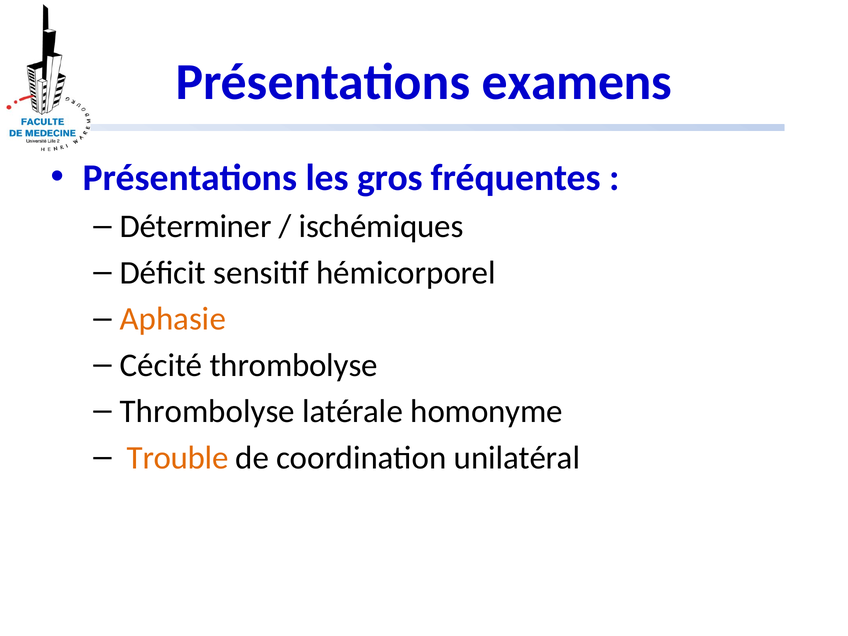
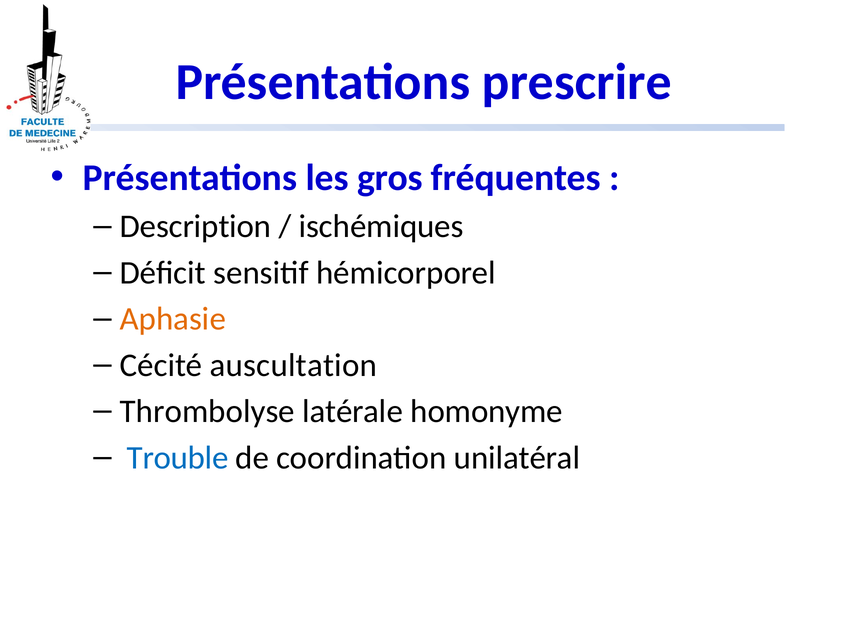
examens: examens -> prescrire (577, 82)
Déterminer: Déterminer -> Description (196, 227)
Cécité thrombolyse: thrombolyse -> auscultation (293, 365)
Trouble colour: orange -> blue (178, 458)
